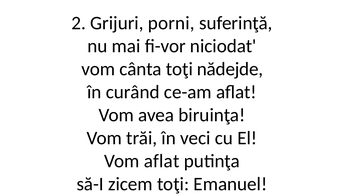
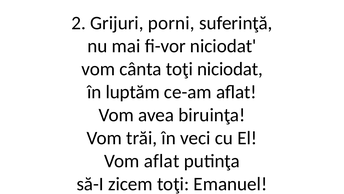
toţi nădejde: nădejde -> niciodat (230, 69)
curând: curând -> luptăm (133, 92)
